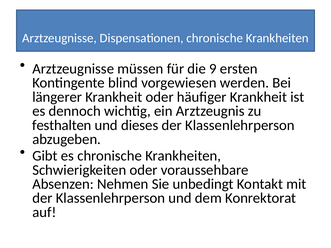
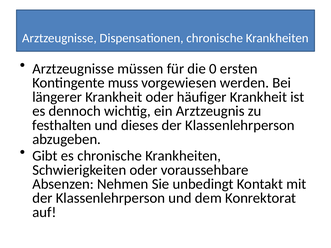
9: 9 -> 0 (213, 69)
blind: blind -> muss (123, 83)
